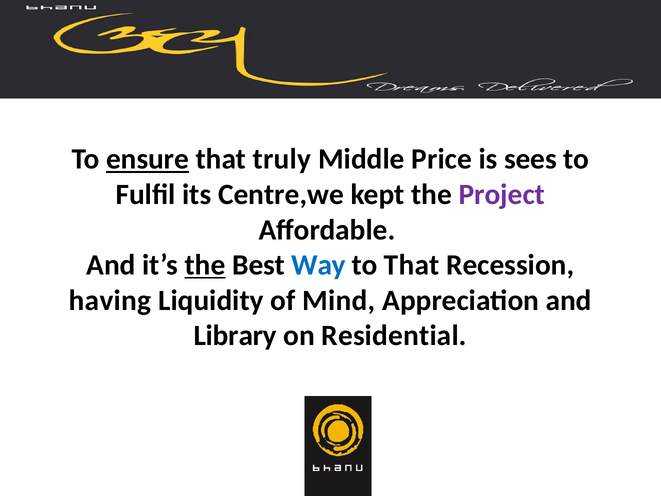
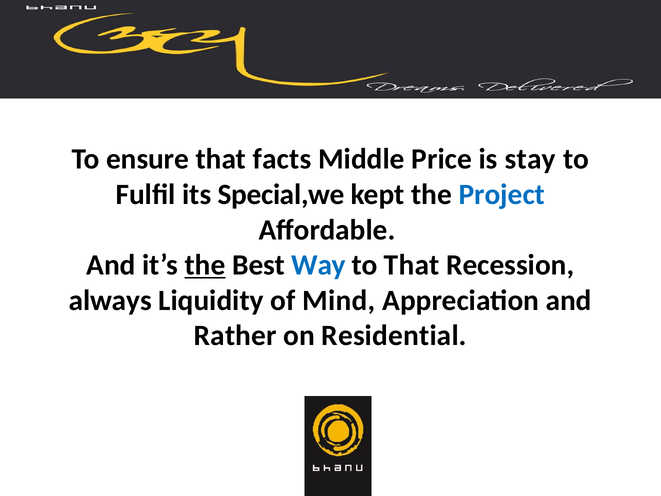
ensure underline: present -> none (148, 159)
truly: truly -> facts (282, 159)
sees: sees -> stay (530, 159)
Centre,we: Centre,we -> Special,we (281, 194)
Project colour: purple -> blue (502, 194)
having: having -> always (110, 300)
Library: Library -> Rather (235, 335)
